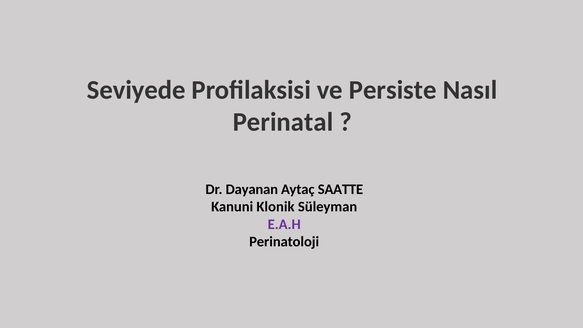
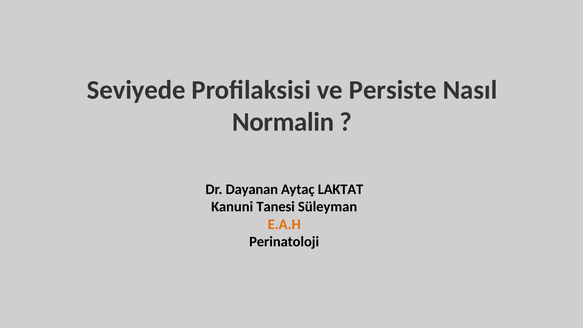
Perinatal: Perinatal -> Normalin (283, 122)
SAATTE: SAATTE -> LAKTAT (340, 189)
Klonik: Klonik -> Tanesi (276, 207)
E.A.H colour: purple -> orange (284, 224)
